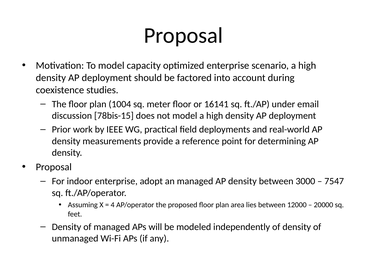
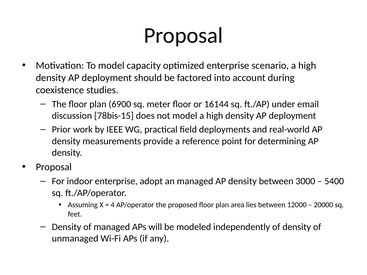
1004: 1004 -> 6900 (120, 104)
16141: 16141 -> 16144 (216, 104)
7547: 7547 -> 5400 (334, 181)
